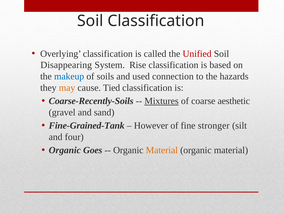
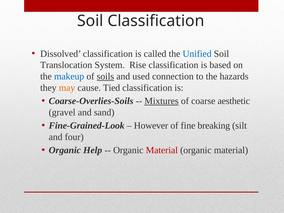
Overlying: Overlying -> Dissolved (61, 54)
Unified colour: red -> blue (197, 54)
Disappearing: Disappearing -> Translocation (66, 65)
soils underline: none -> present (105, 76)
Coarse-Recently-Soils: Coarse-Recently-Soils -> Coarse-Overlies-Soils (91, 101)
Fine-Grained-Tank: Fine-Grained-Tank -> Fine-Grained-Look (87, 126)
stronger: stronger -> breaking (214, 126)
Goes: Goes -> Help (93, 150)
Material colour: orange -> red (162, 150)
